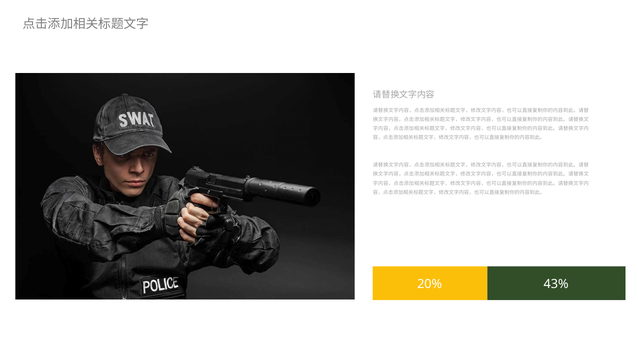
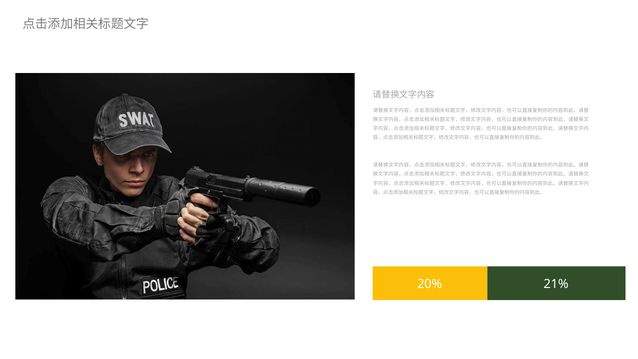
43%: 43% -> 21% (556, 284)
